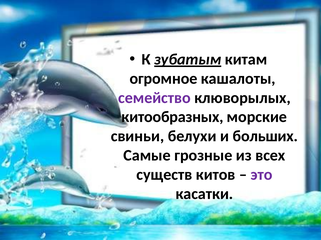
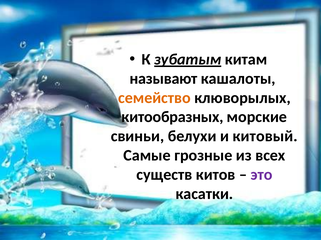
огромное: огромное -> называют (164, 79)
семейство colour: purple -> orange (154, 98)
больших: больших -> китовый (265, 137)
